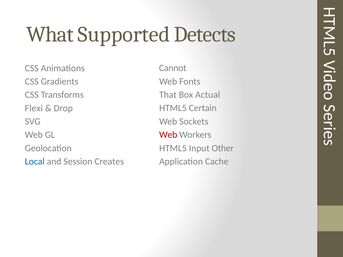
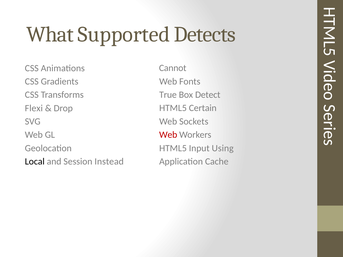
That: That -> True (168, 95)
Actual: Actual -> Detect (208, 95)
Other: Other -> Using (223, 148)
Local colour: blue -> black (35, 162)
Creates: Creates -> Instead (109, 162)
